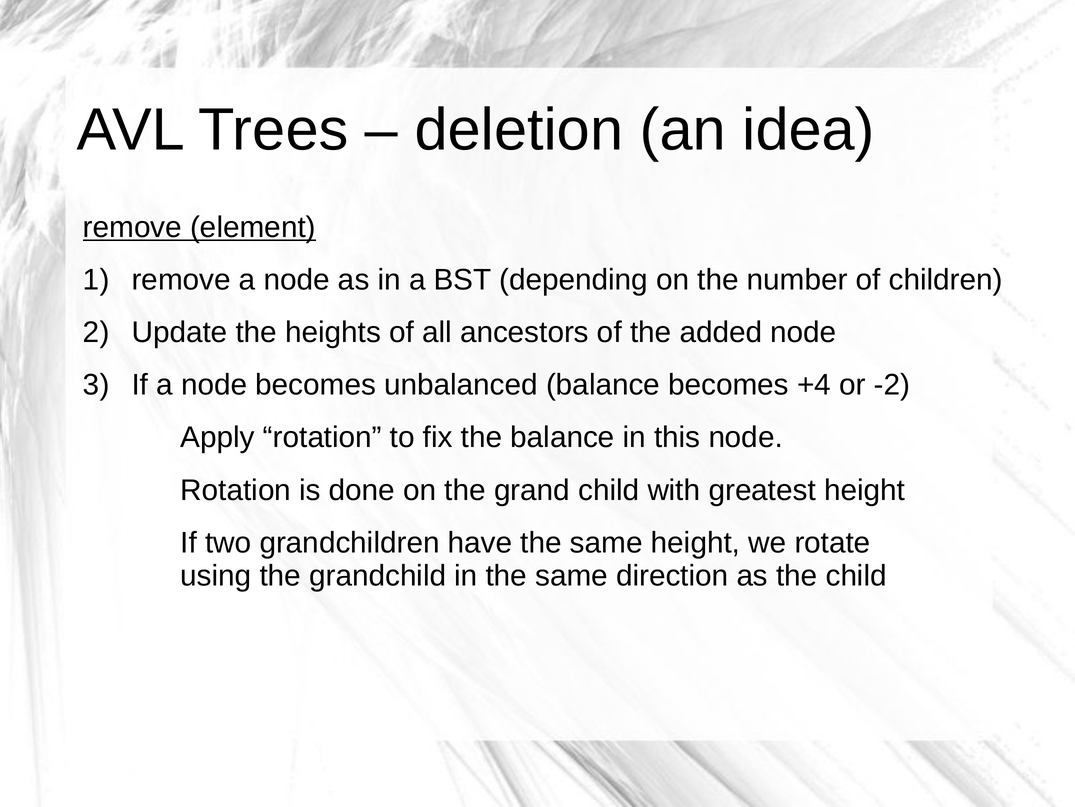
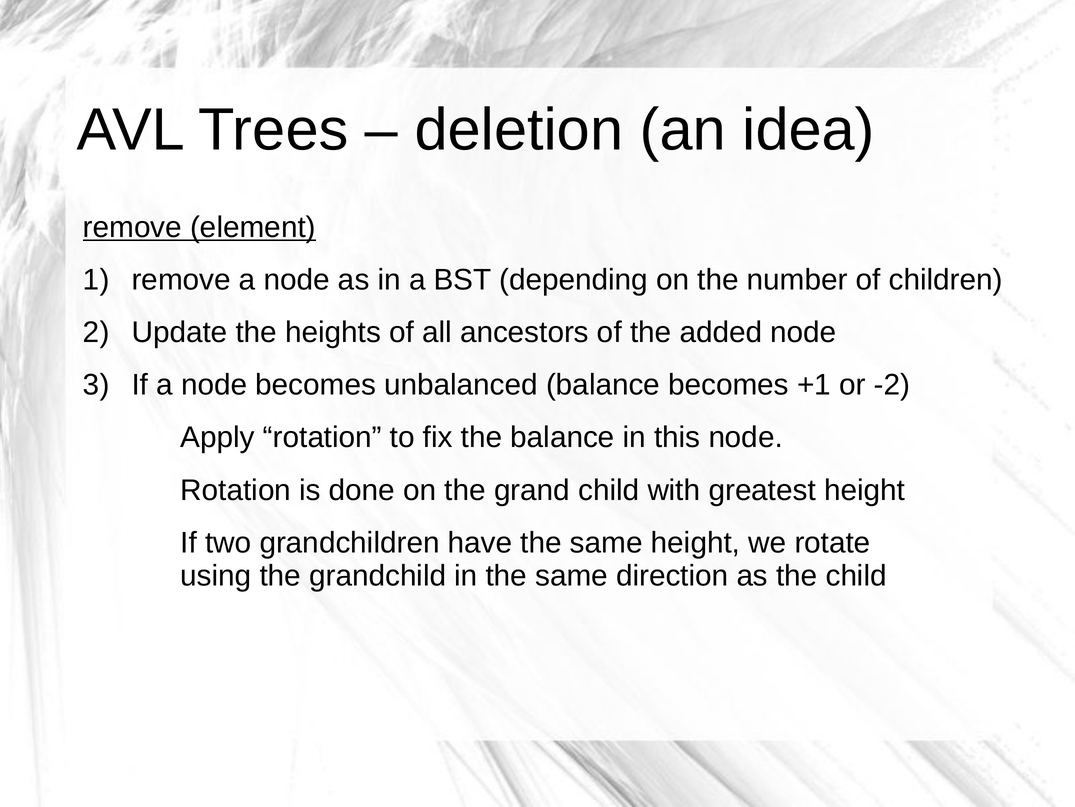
+4: +4 -> +1 (814, 385)
